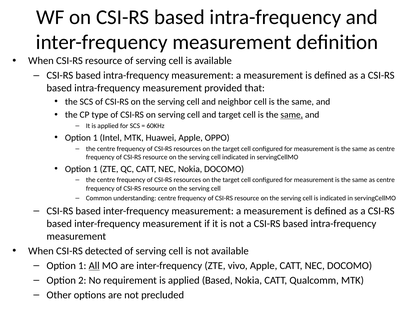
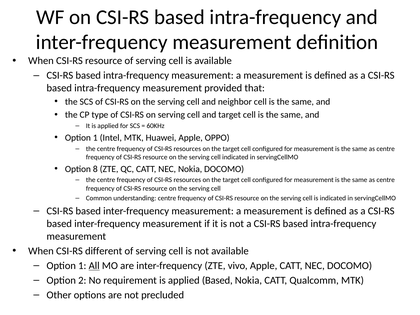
same underline: present -> none (292, 115)
1: 1 -> 8 (95, 169)
detected: detected -> different (104, 251)
